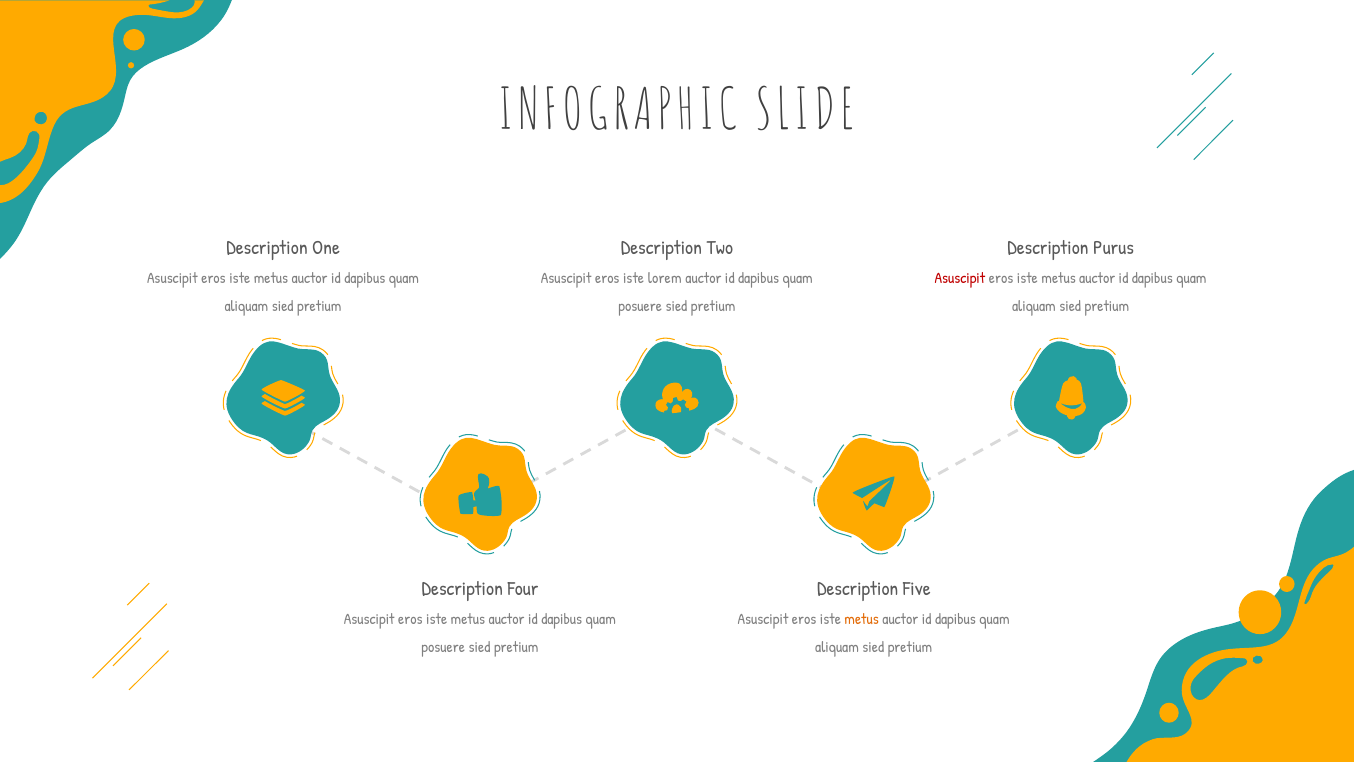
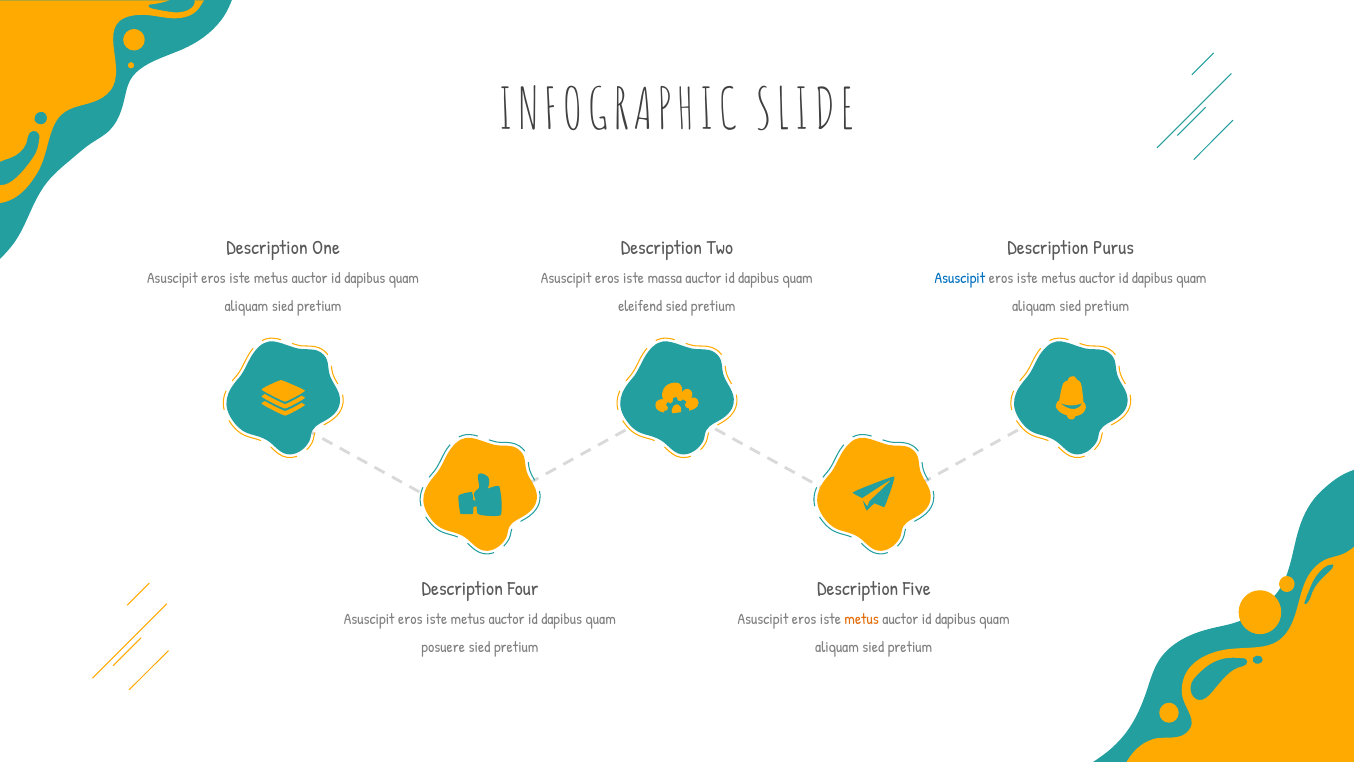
lorem: lorem -> massa (665, 279)
Asuscipit colour: red -> blue (960, 279)
posuere: posuere -> eleifend (640, 306)
